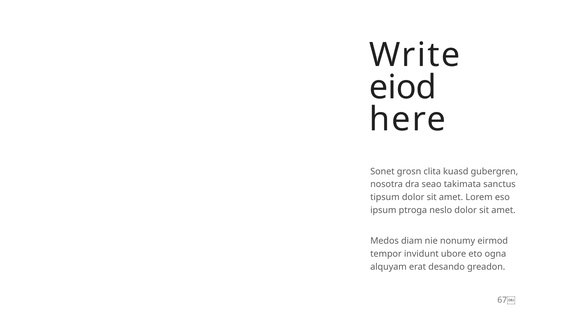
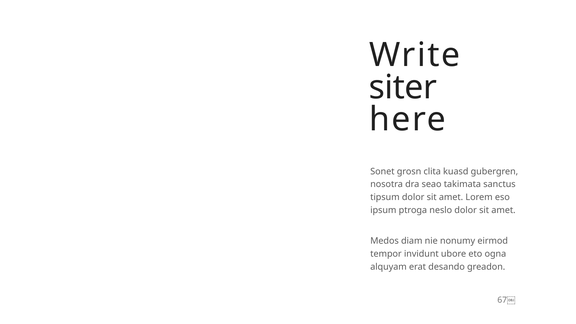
eiod: eiod -> siter (403, 87)
